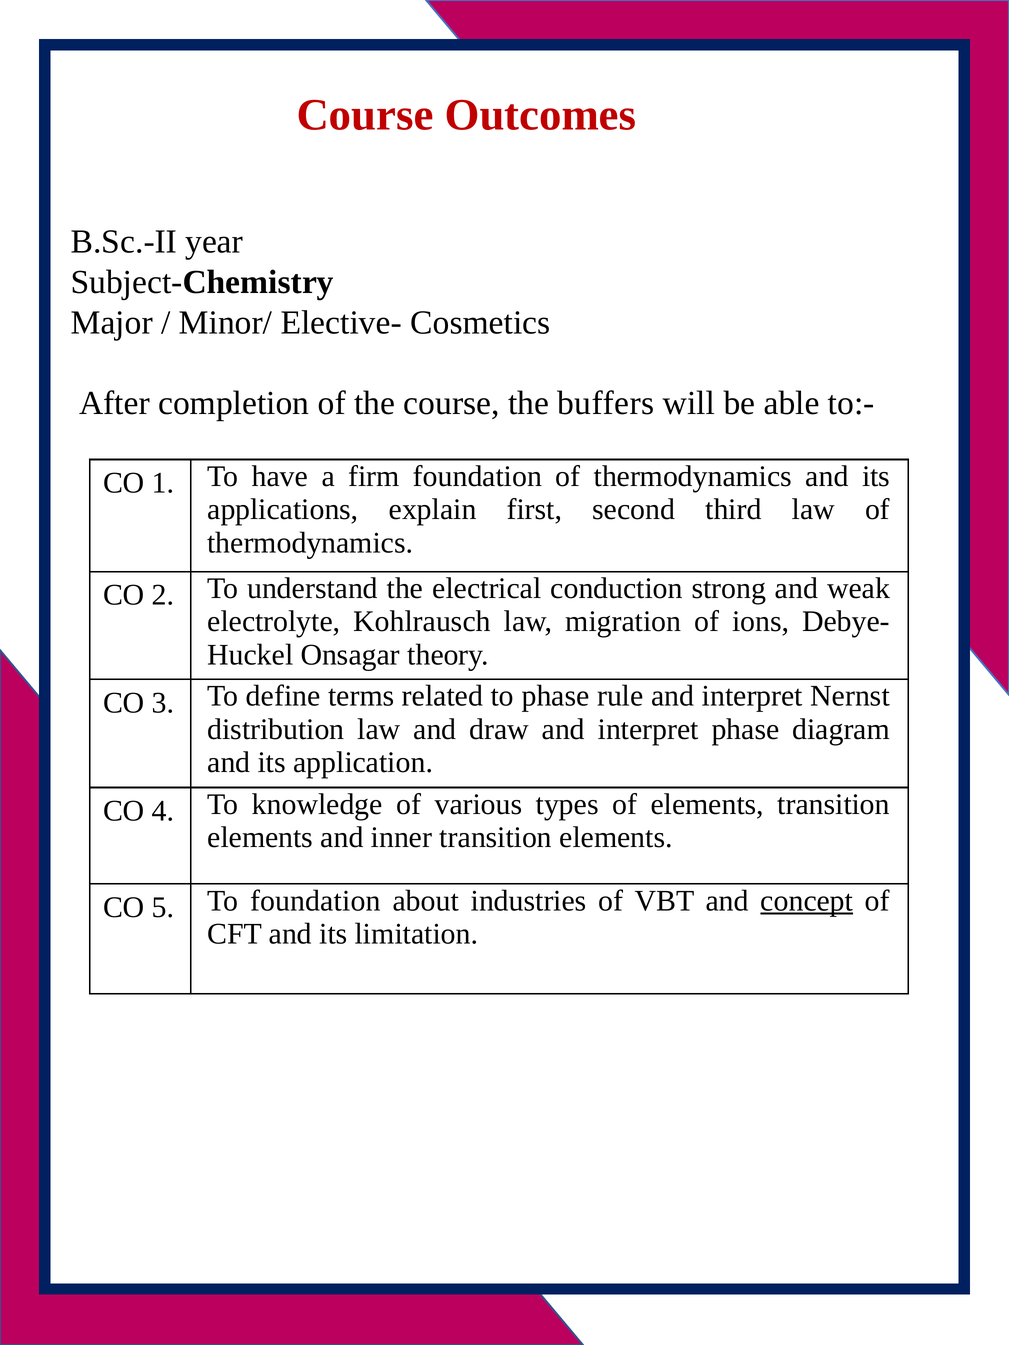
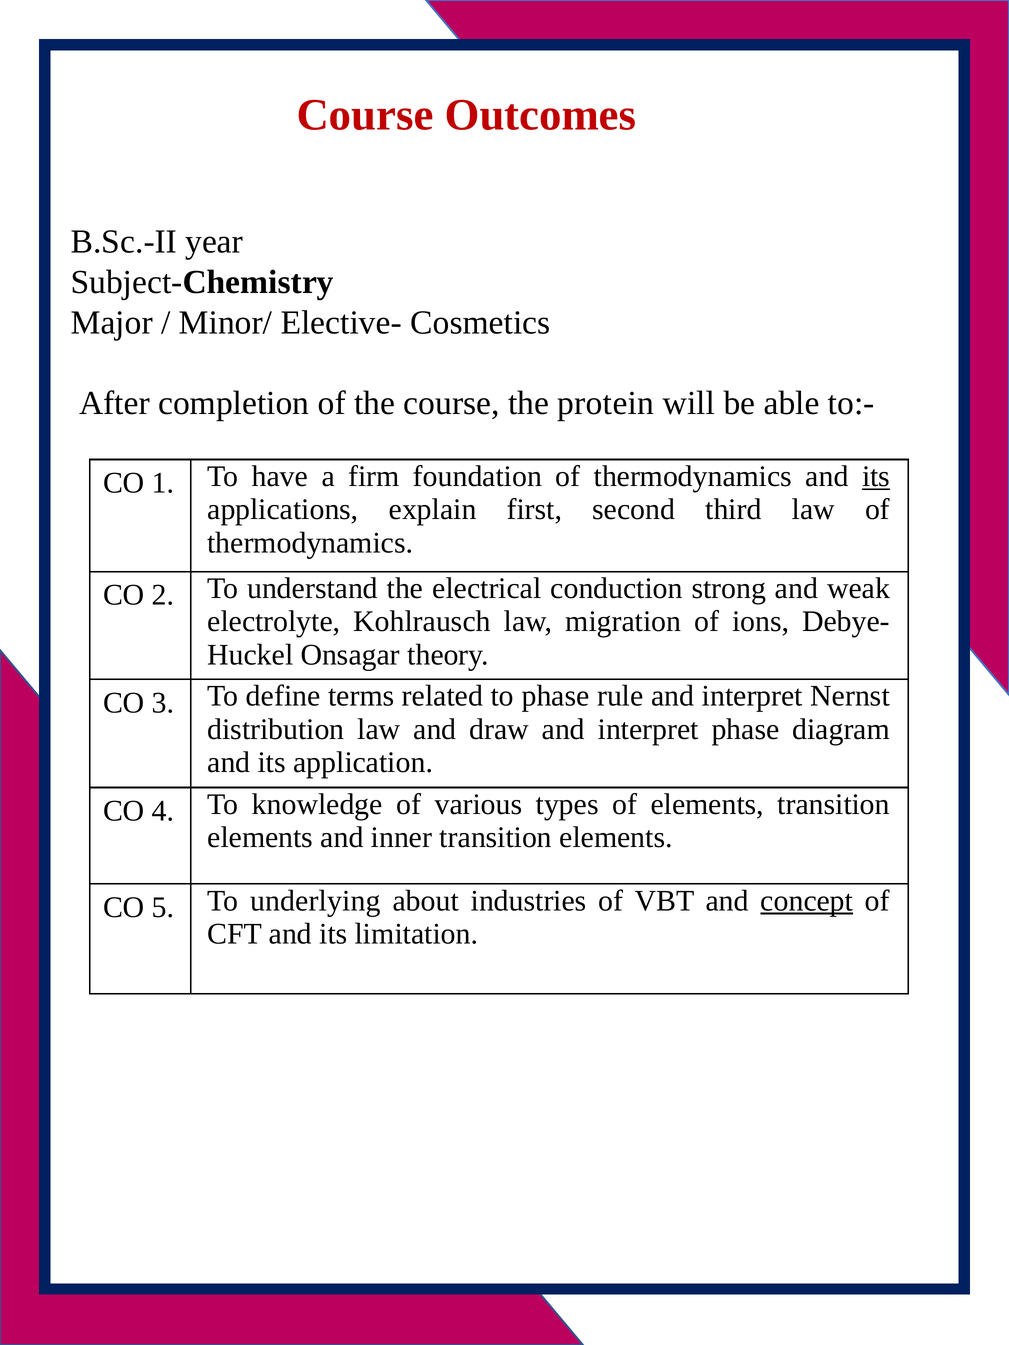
buffers: buffers -> protein (606, 403)
its underline: none -> present (876, 476)
To foundation: foundation -> underlying (315, 901)
